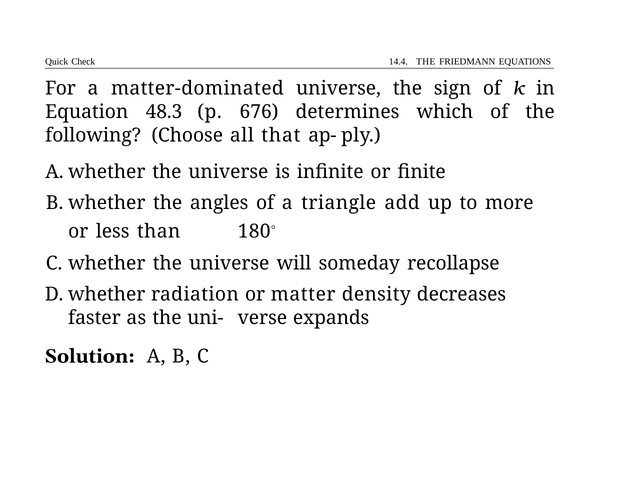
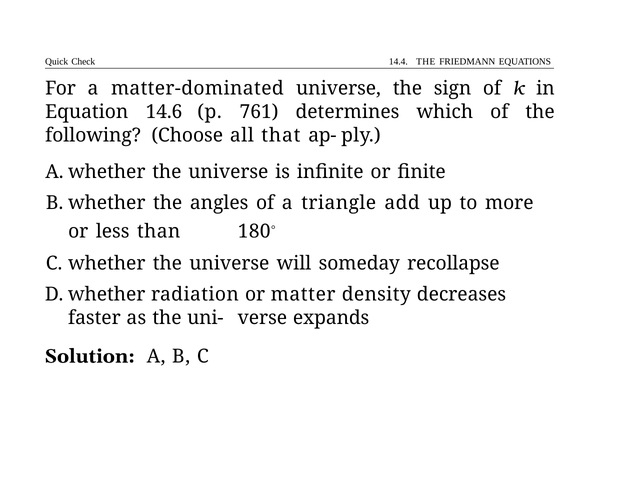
48.3: 48.3 -> 14.6 (164, 112)
676: 676 -> 761 (259, 112)
